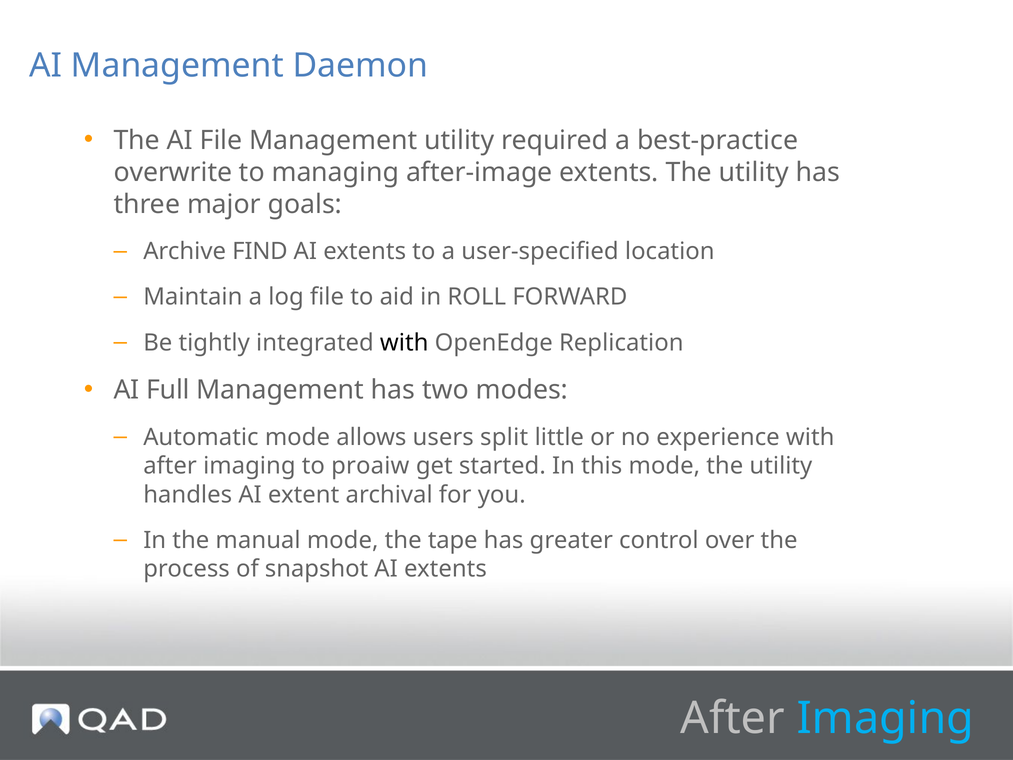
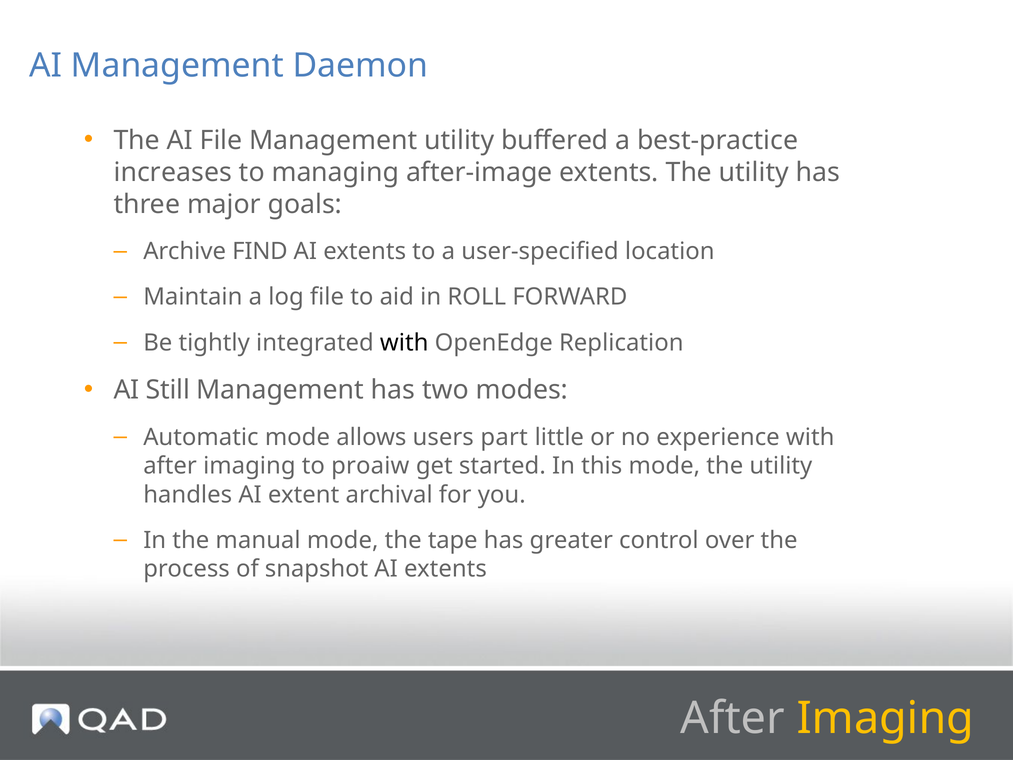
required: required -> buffered (555, 140)
overwrite: overwrite -> increases (173, 172)
Full: Full -> Still (168, 390)
split: split -> part (504, 437)
Imaging colour: light blue -> yellow (885, 718)
